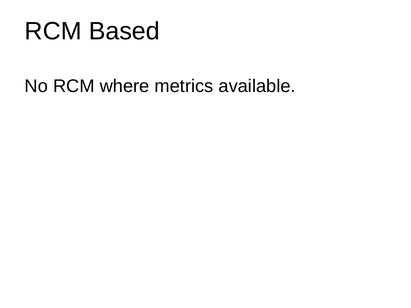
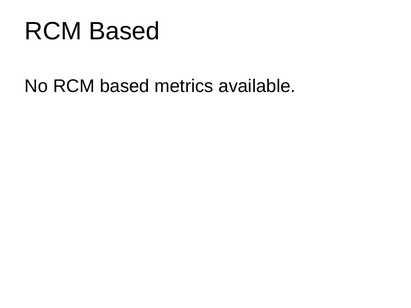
No RCM where: where -> based (125, 86)
